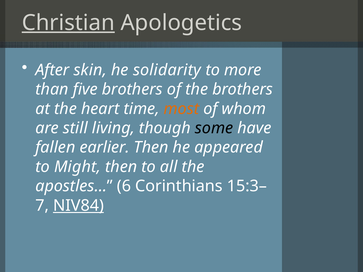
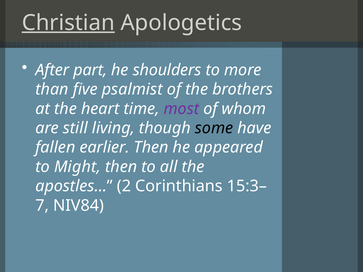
skin: skin -> part (90, 70)
solidarity: solidarity -> shoulders (167, 70)
five brothers: brothers -> psalmist (132, 89)
most colour: orange -> purple (181, 109)
6: 6 -> 2 (124, 186)
NIV84 underline: present -> none (78, 206)
